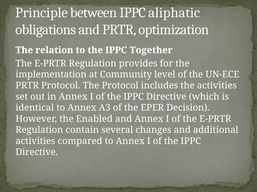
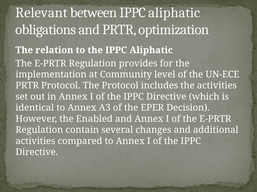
Principle: Principle -> Relevant (41, 13)
the IPPC Together: Together -> Aliphatic (151, 50)
